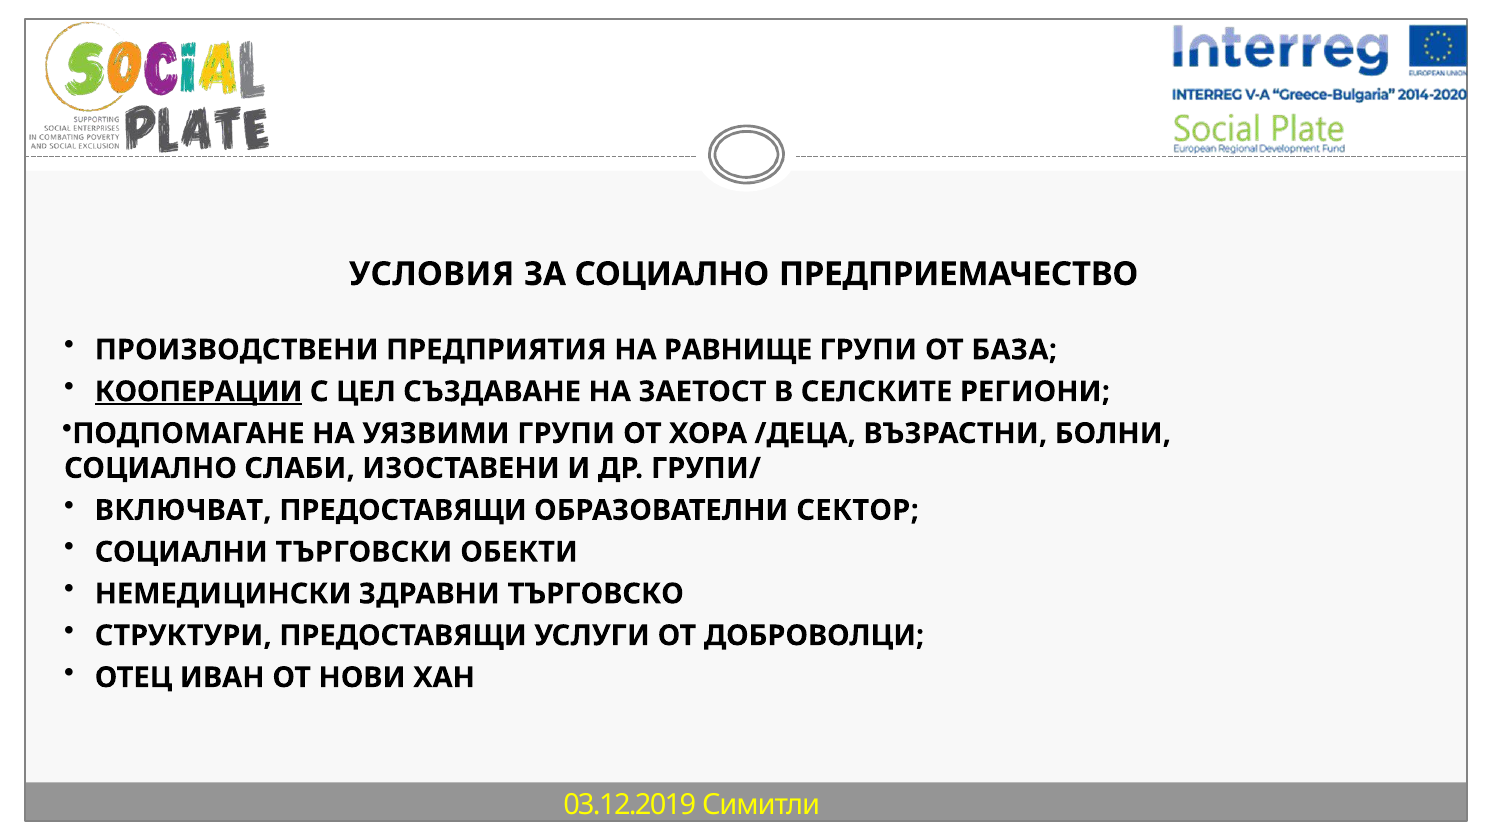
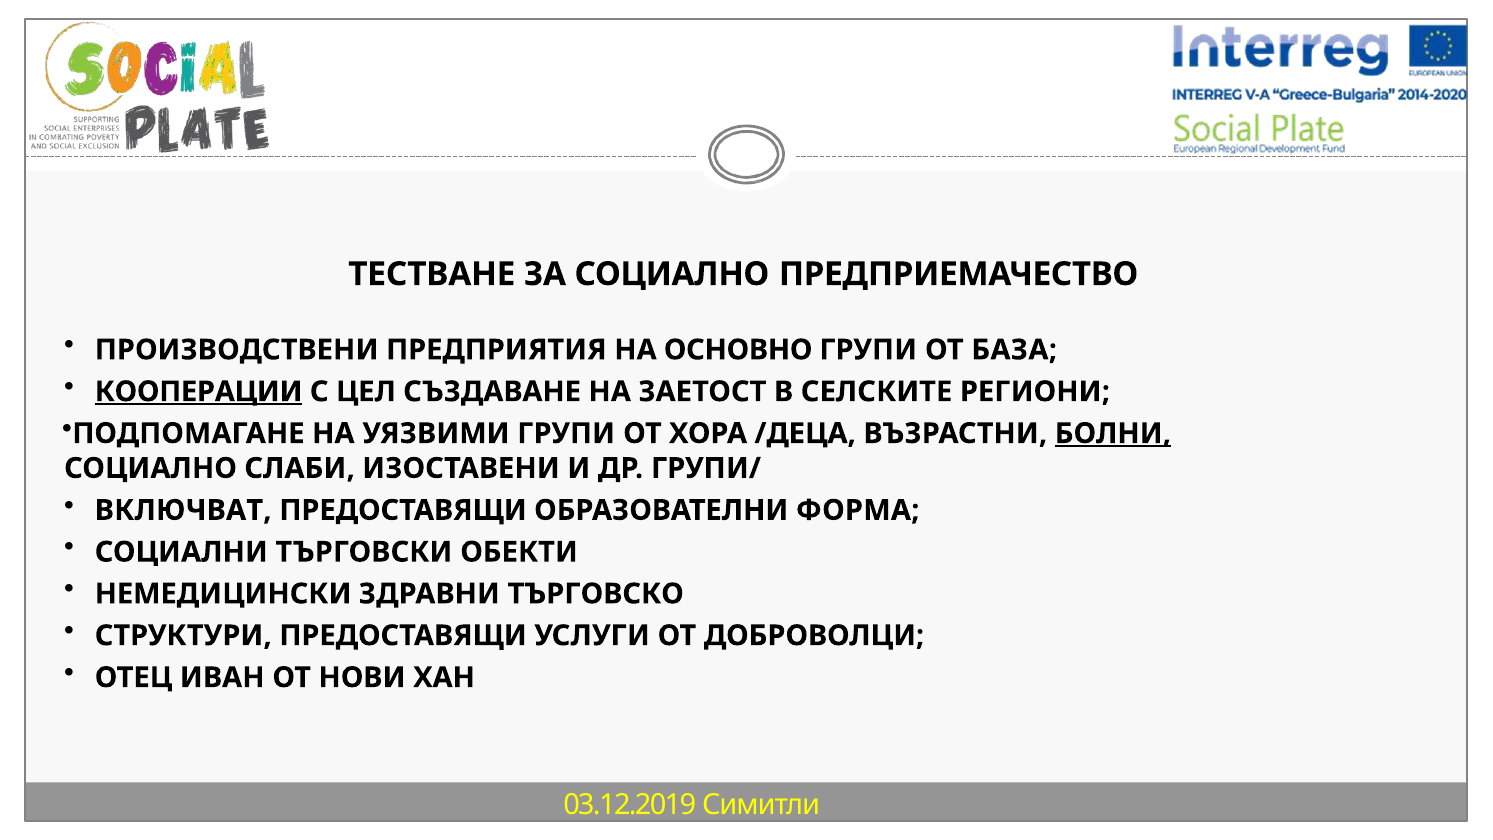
УСЛОВИЯ: УСЛОВИЯ -> ТЕСТВАНЕ (432, 274)
РАВНИЩЕ: РАВНИЩЕ -> ОСНОВНО (738, 350)
БОЛНИ underline: none -> present (1113, 433)
СЕКТОР: СЕКТОР -> ФОРМА (858, 510)
